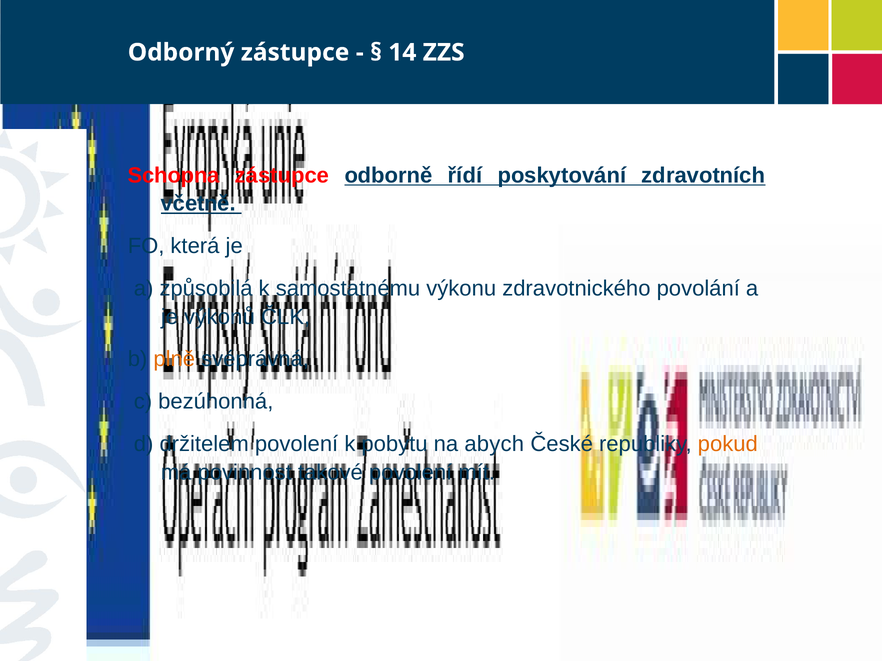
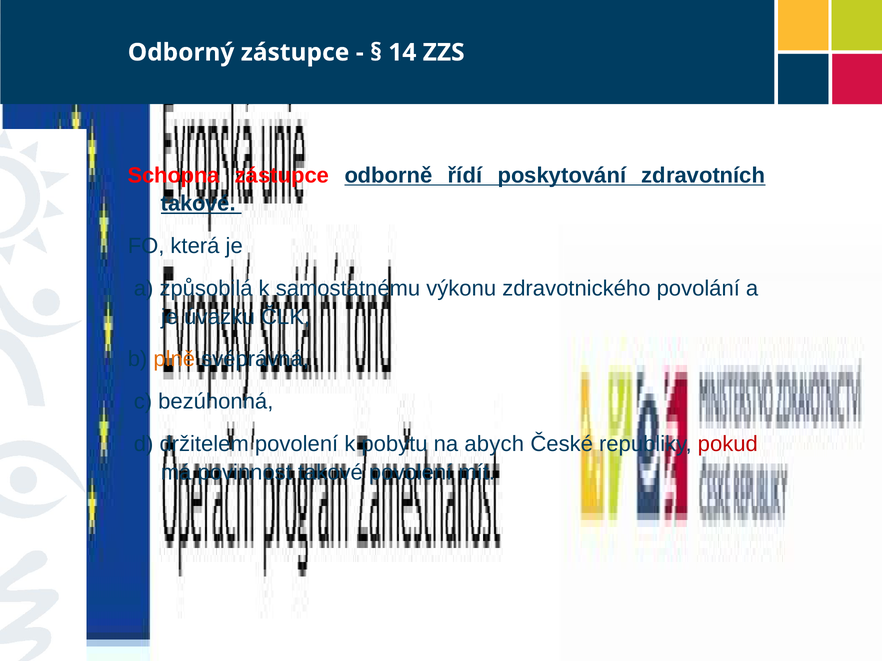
včetně: včetně -> takové (198, 204)
výkonů: výkonů -> úvazku (220, 317)
pokud colour: orange -> red (728, 444)
